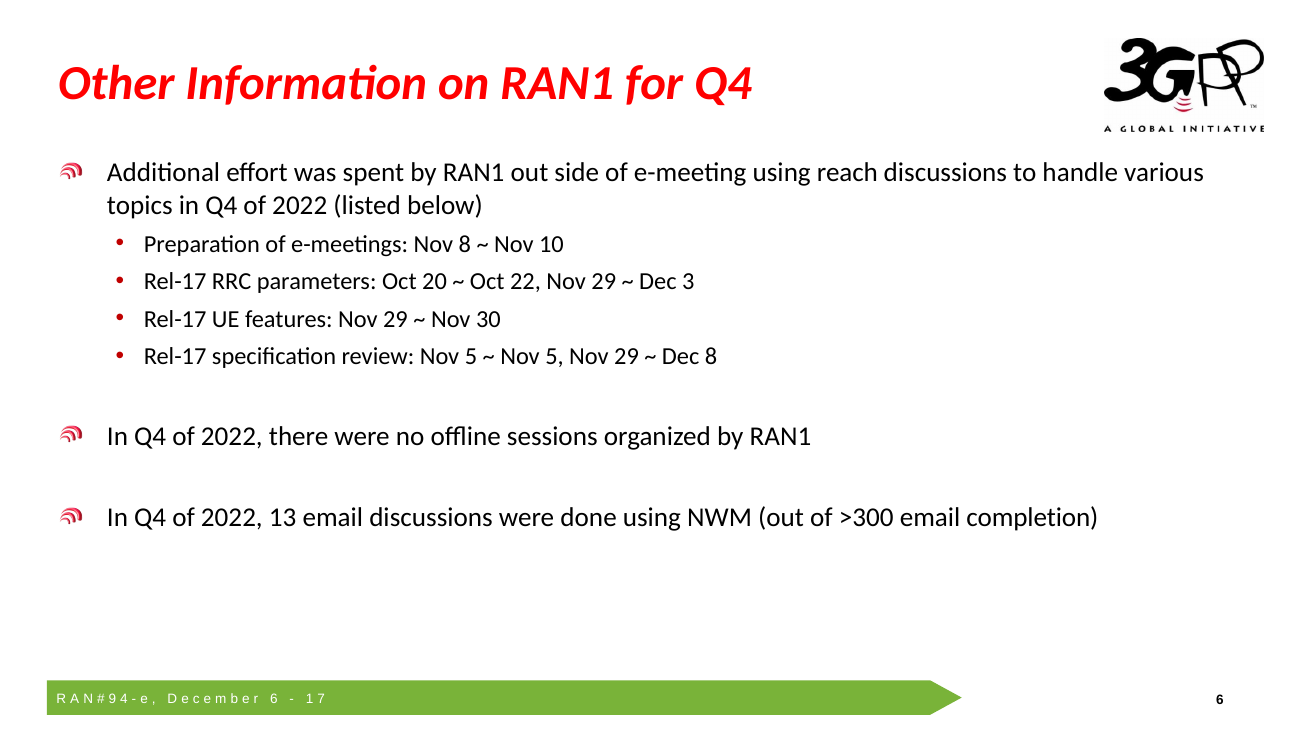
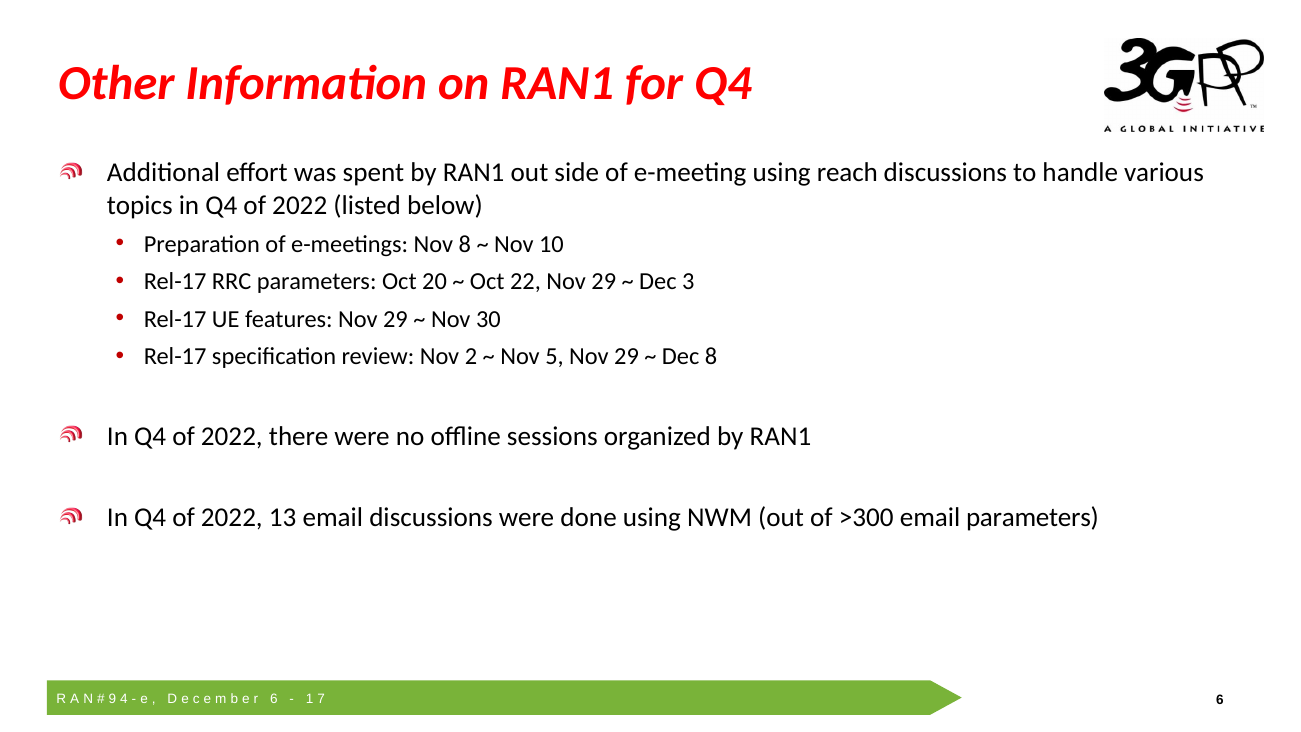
review Nov 5: 5 -> 2 (471, 356)
email completion: completion -> parameters (1032, 518)
